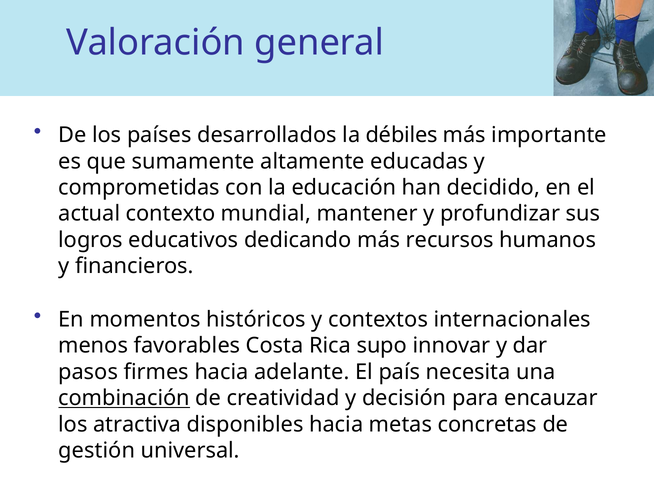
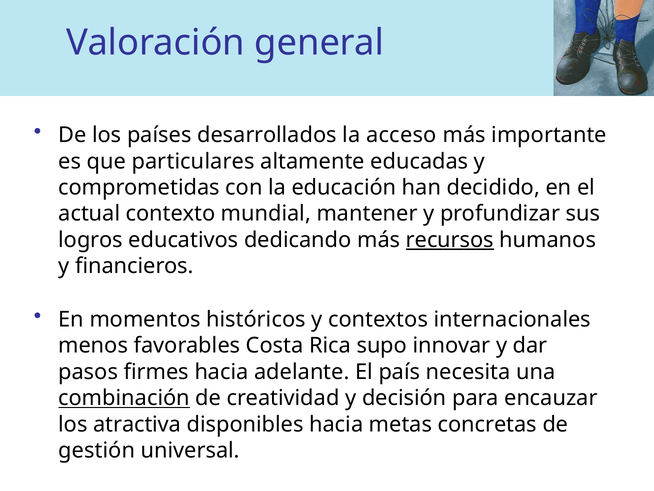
débiles: débiles -> acceso (401, 135)
sumamente: sumamente -> particulares (193, 161)
recursos underline: none -> present (450, 240)
